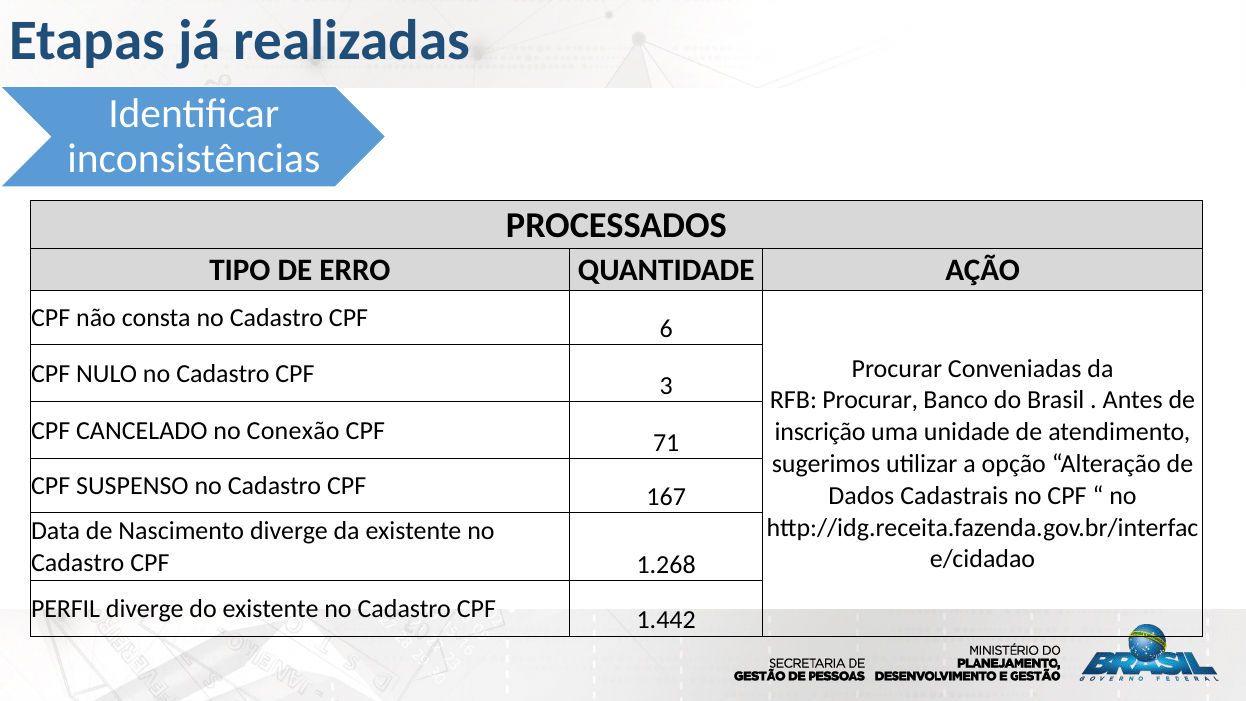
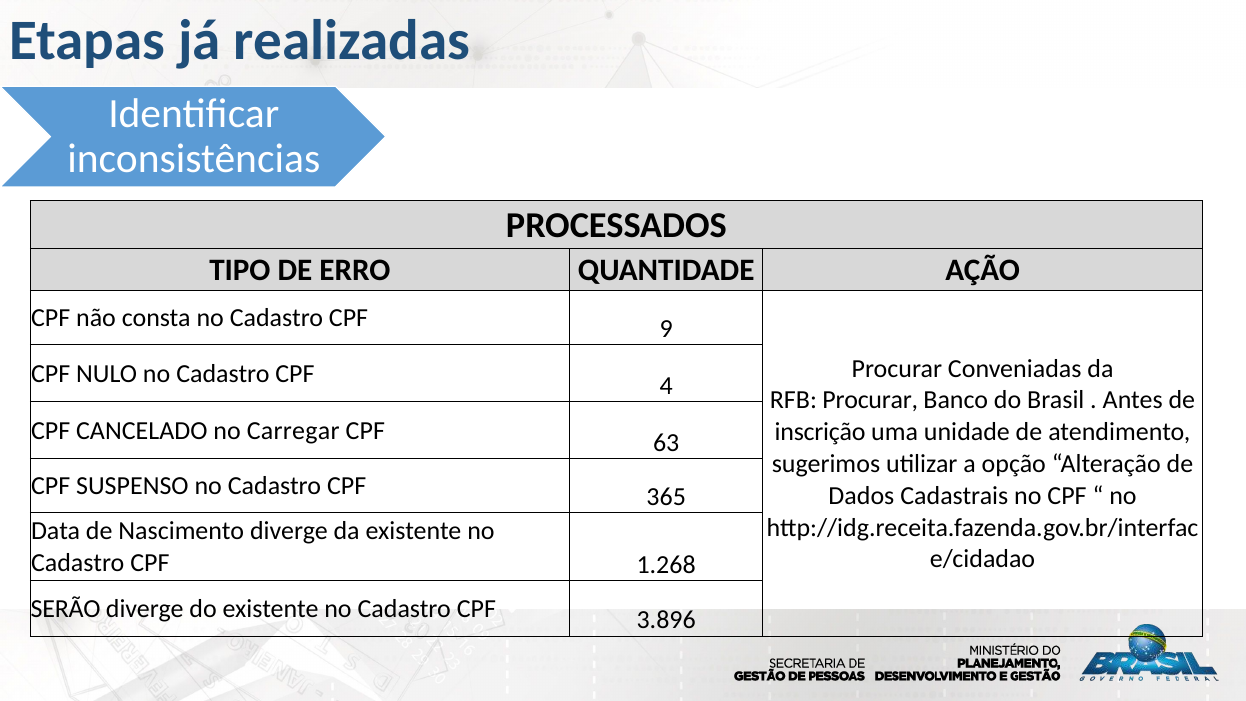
6: 6 -> 9 (666, 329)
3: 3 -> 4 (666, 386)
Conexão: Conexão -> Carregar (293, 430)
71: 71 -> 63 (666, 443)
167: 167 -> 365 (666, 496)
PERFIL: PERFIL -> SERÃO (66, 609)
1.442: 1.442 -> 3.896 (666, 620)
